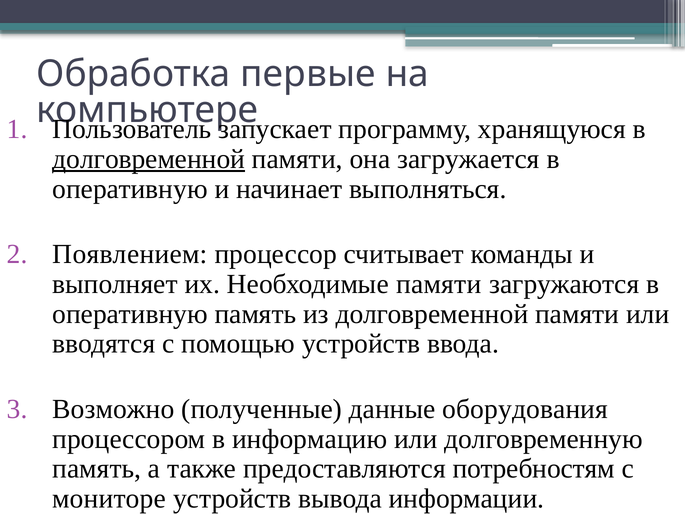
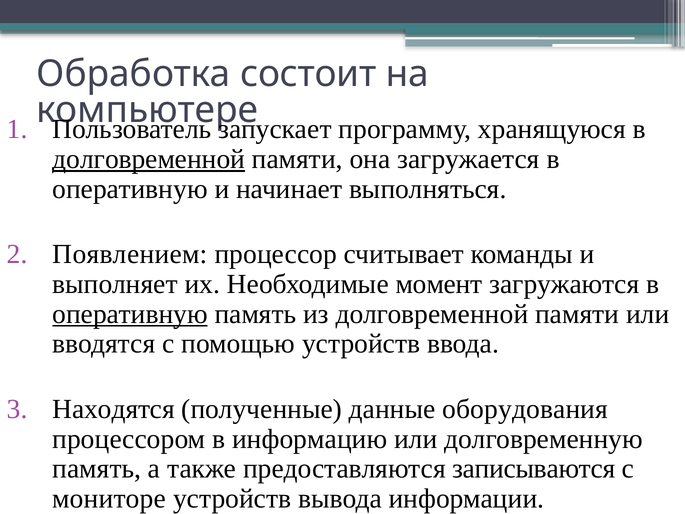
первые: первые -> состоит (308, 74)
Необходимые памяти: памяти -> момент (439, 284)
оперативную underline: none -> present (130, 314)
Возможно: Возможно -> Находятся (114, 409)
потребностям: потребностям -> записываются (534, 469)
